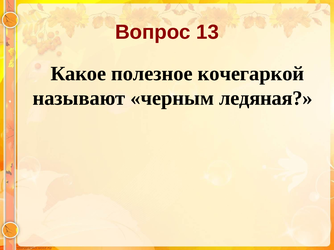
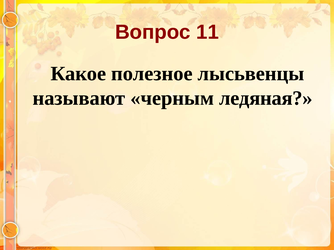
13: 13 -> 11 (208, 32)
кочегаркой: кочегаркой -> лысьвенцы (251, 74)
